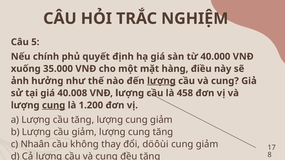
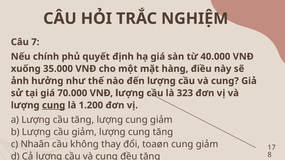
5: 5 -> 7 (35, 42)
lượng underline: present -> none (161, 81)
40.008: 40.008 -> 70.000 (72, 93)
458: 458 -> 323 (185, 93)
döôùi: döôùi -> toaøn (155, 144)
